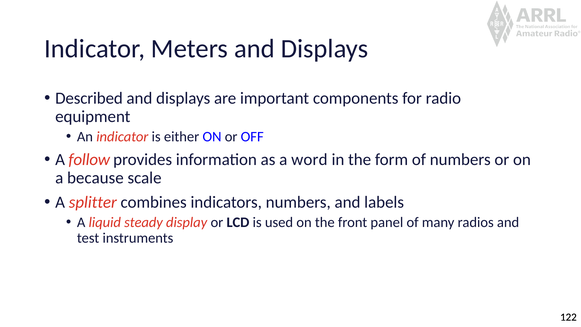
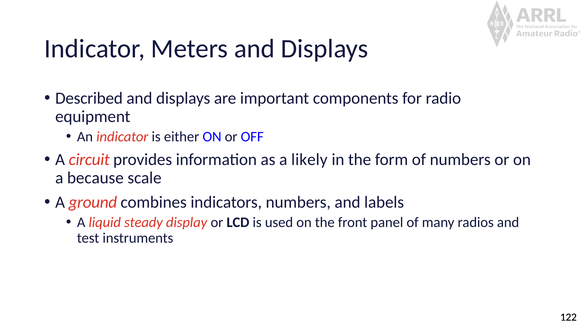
follow: follow -> circuit (89, 160)
word: word -> likely (309, 160)
splitter: splitter -> ground (93, 202)
